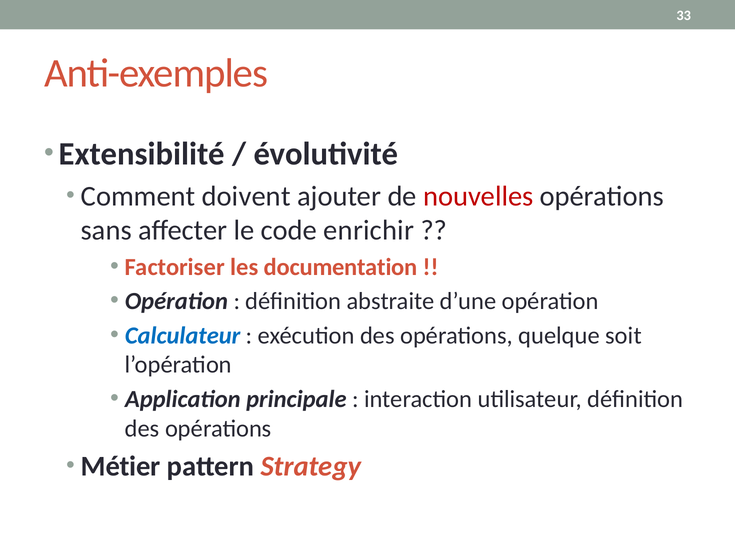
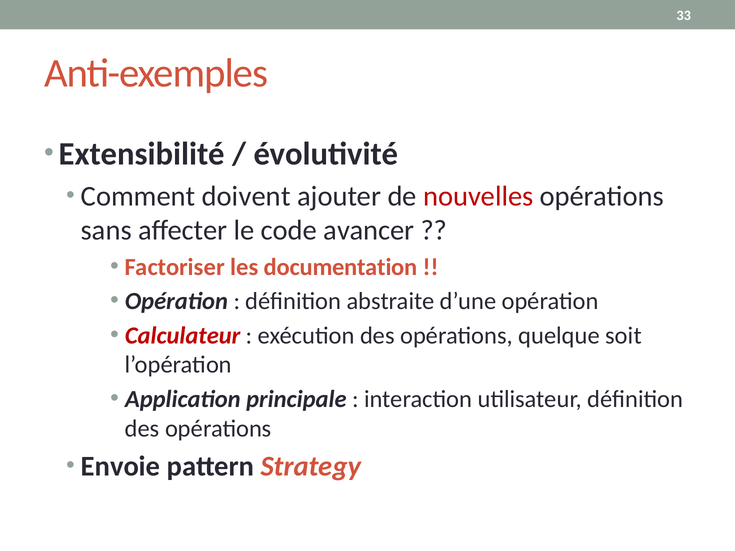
enrichir: enrichir -> avancer (369, 231)
Calculateur colour: blue -> red (183, 336)
Métier: Métier -> Envoie (121, 467)
